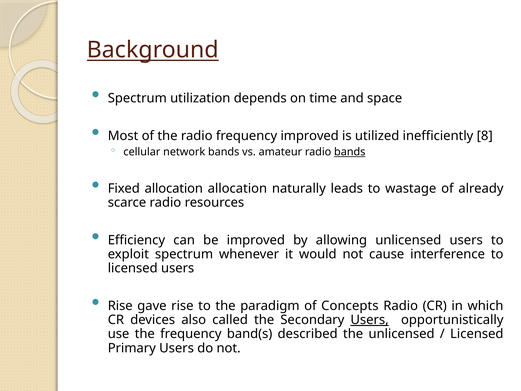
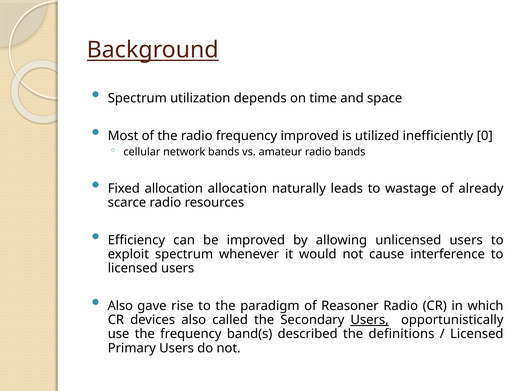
8: 8 -> 0 (485, 136)
bands underline: present -> none (350, 152)
Rise: Rise -> Also (120, 306)
Concepts: Concepts -> Reasoner (350, 306)
the unlicensed: unlicensed -> definitions (401, 334)
